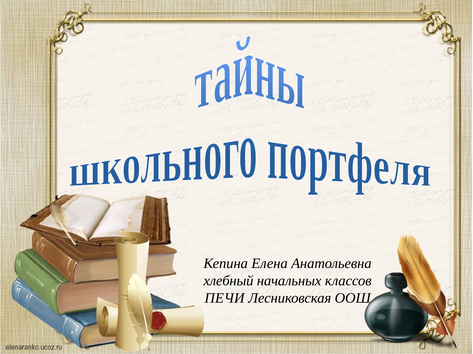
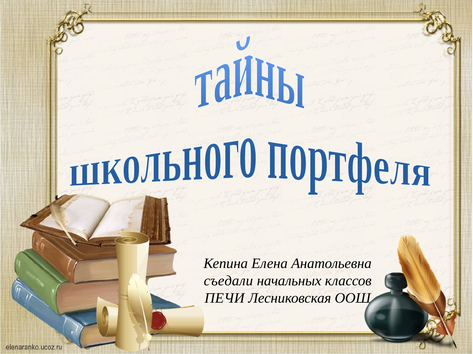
хлебный: хлебный -> съедали (228, 281)
